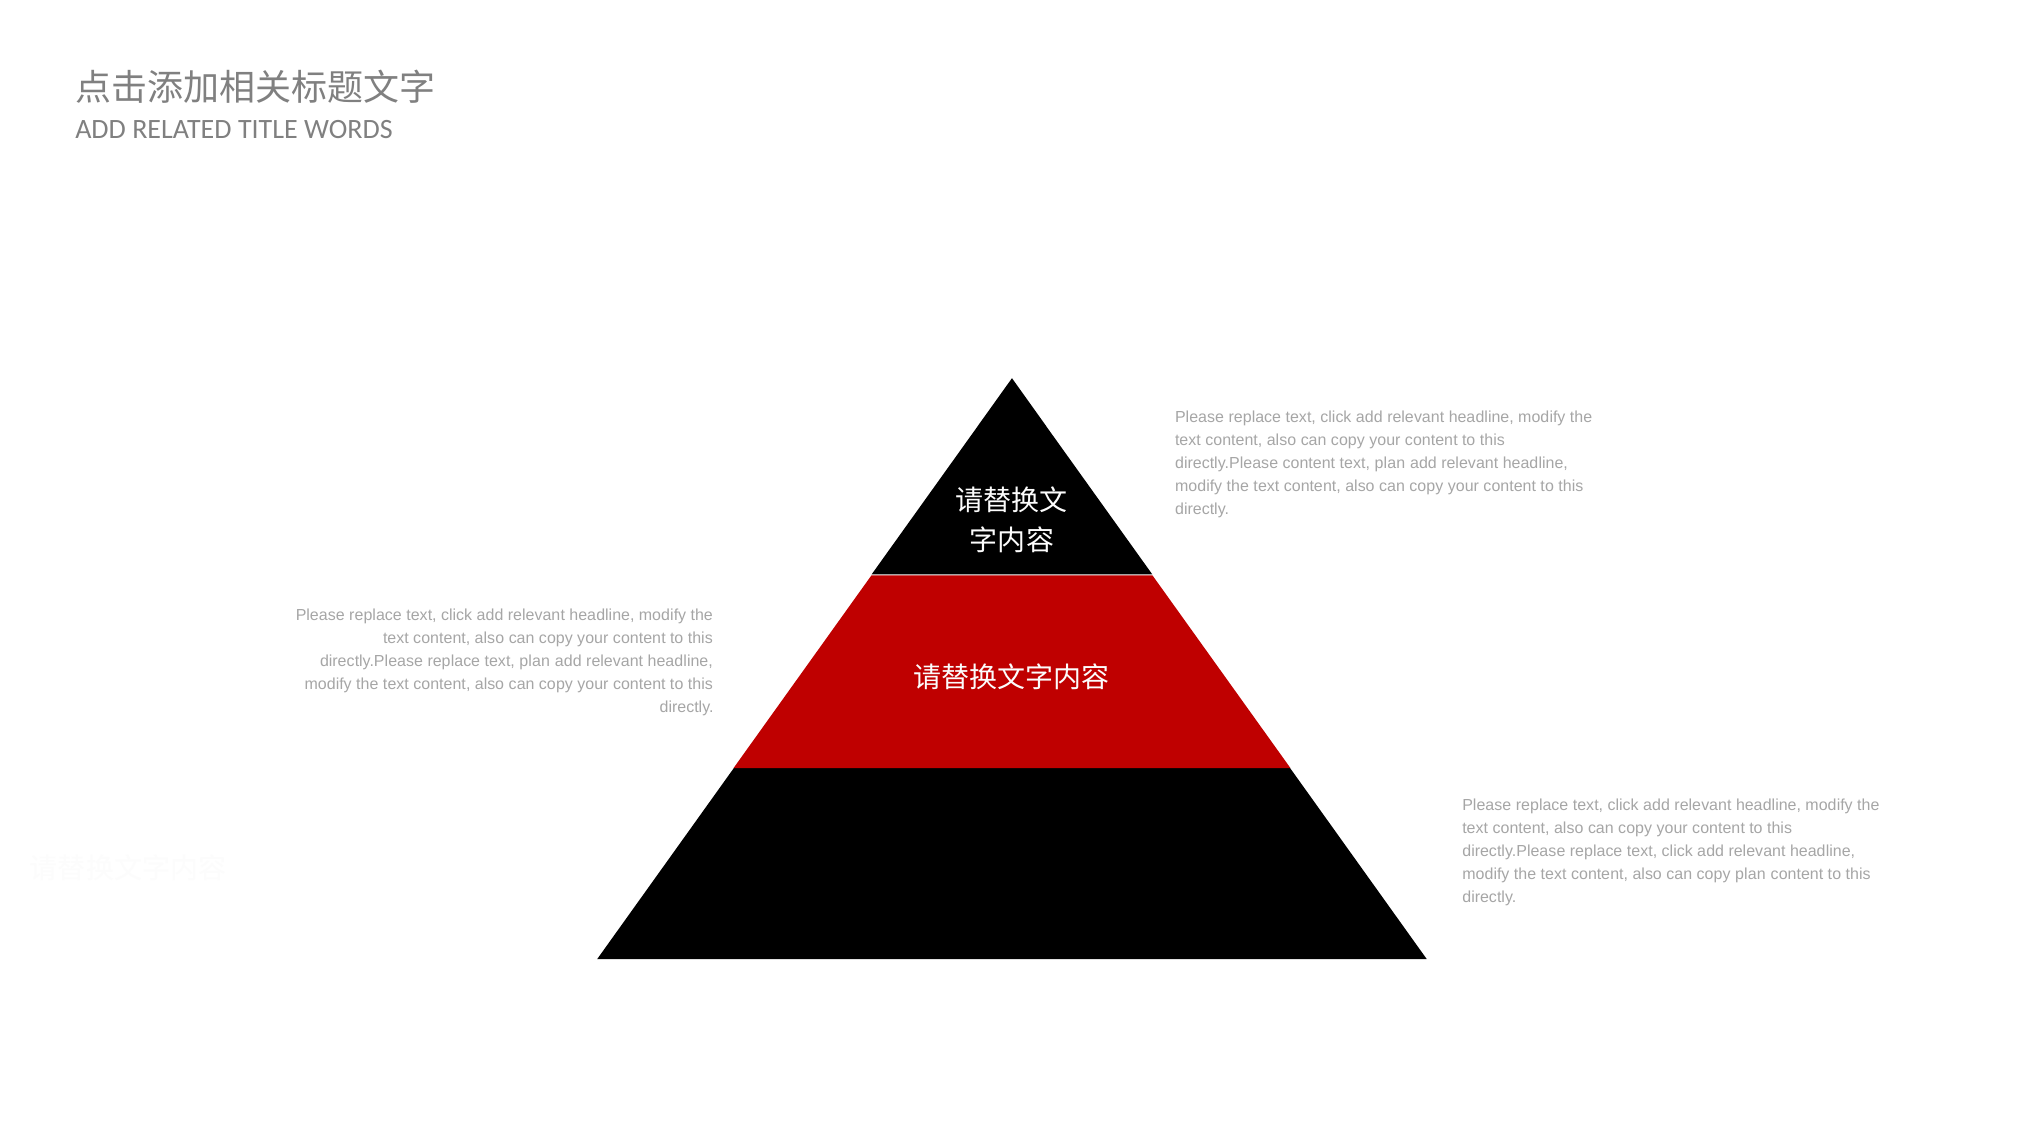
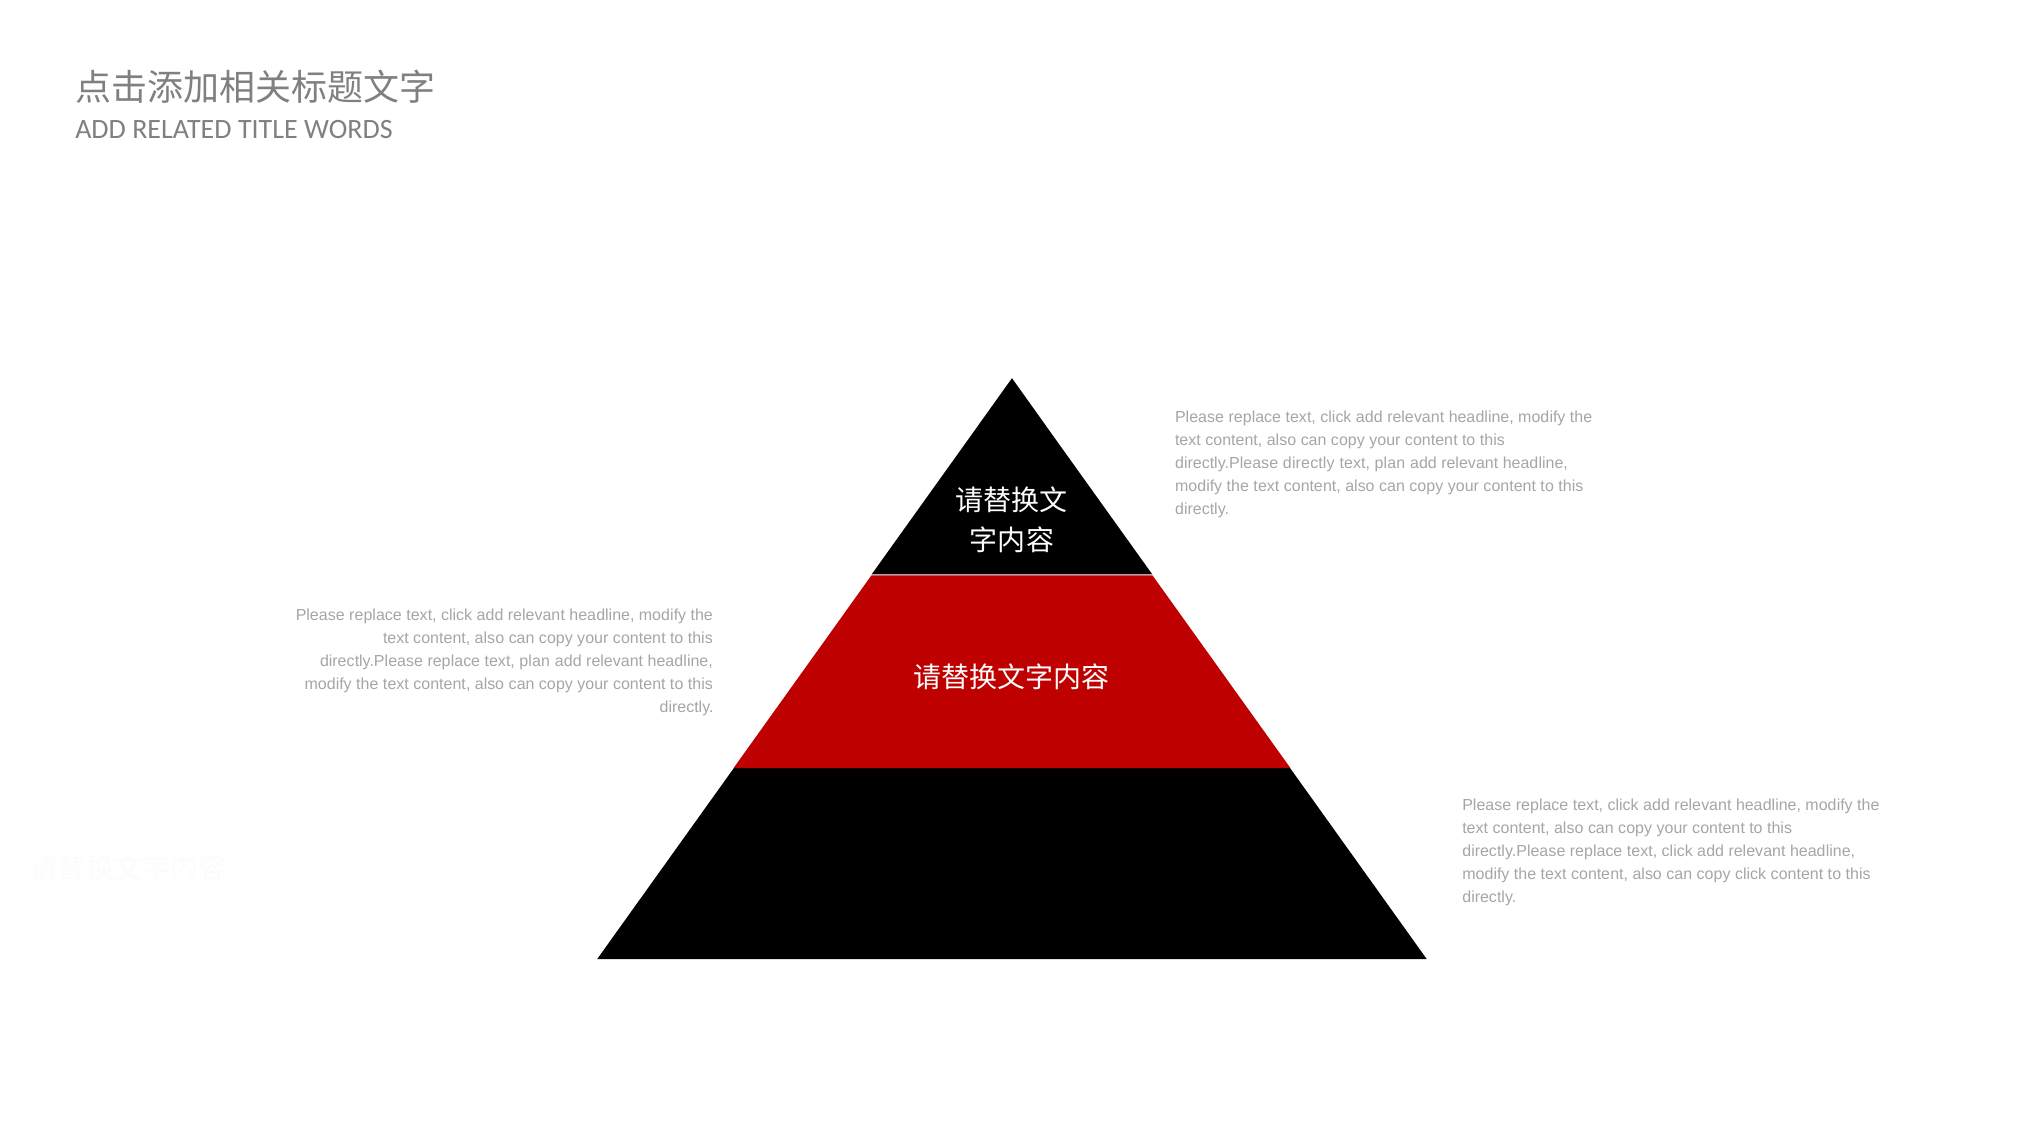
directly.Please content: content -> directly (1309, 463)
copy plan: plan -> click (1751, 875)
